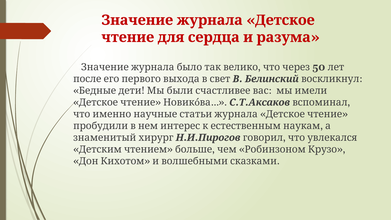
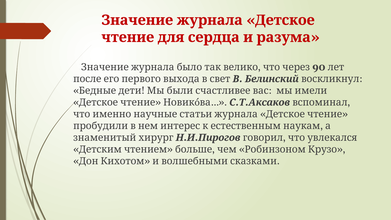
50: 50 -> 90 (319, 67)
